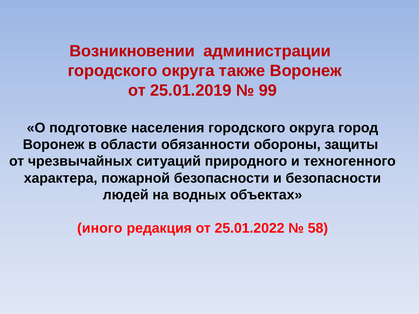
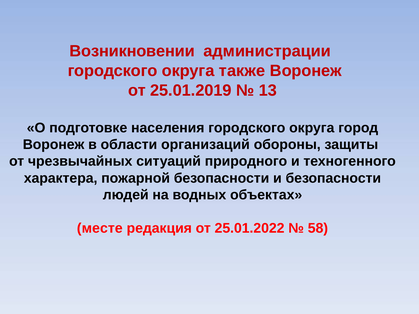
99: 99 -> 13 (268, 90)
обязанности: обязанности -> организаций (205, 145)
иного: иного -> месте (100, 229)
